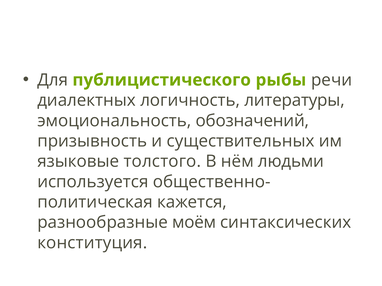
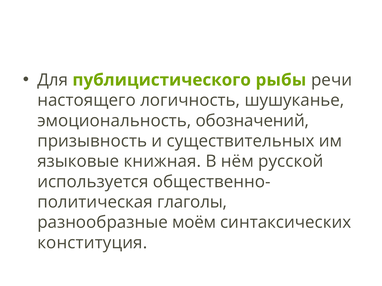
диалектных: диалектных -> настоящего (87, 101)
литературы: литературы -> шушуканье (294, 101)
толстого: толстого -> книжная (162, 162)
людьми: людьми -> русской (291, 162)
кажется: кажется -> глаголы (192, 202)
